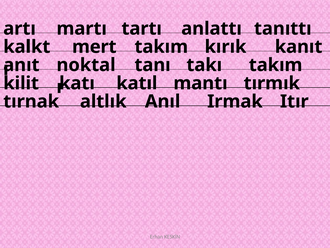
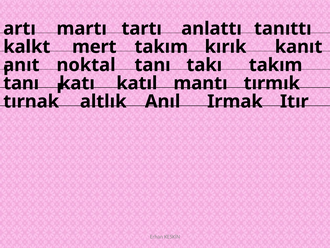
kilit: kilit -> tanı (21, 83)
